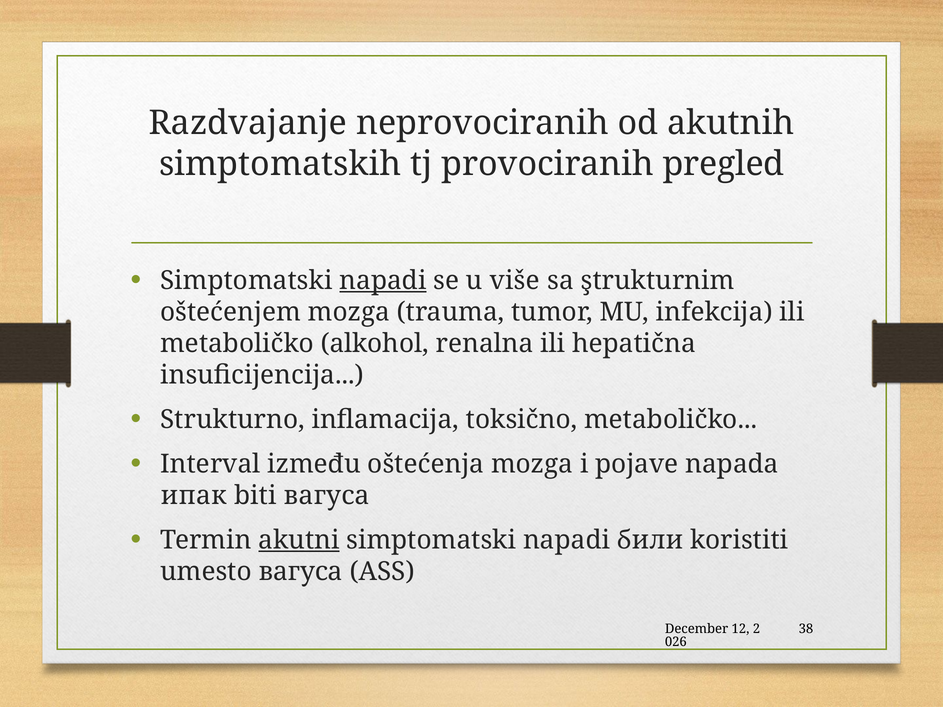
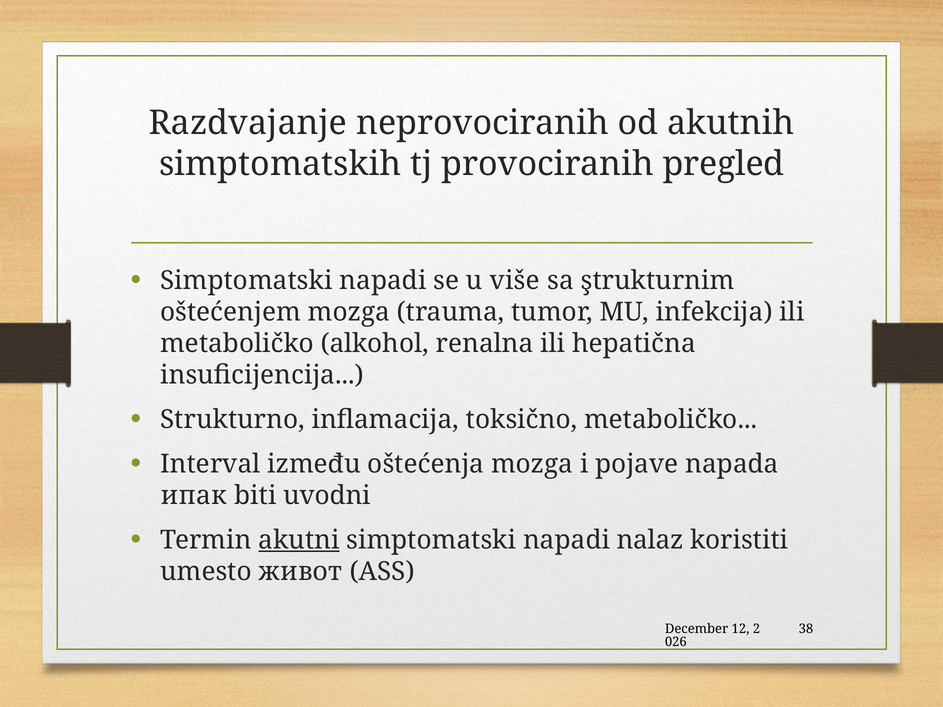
napadi underline: present -> none (383, 281)
biti вагуса: вагуса -> uvodni (327, 496)
били: били -> nalaz (650, 540)
umesto вагуса: вагуса -> живот (301, 572)
